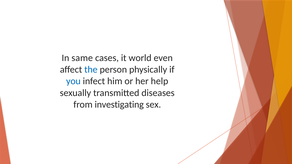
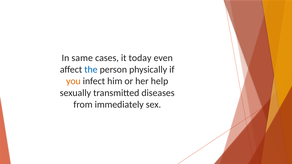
world: world -> today (140, 58)
you colour: blue -> orange (73, 81)
investigating: investigating -> immediately (119, 105)
